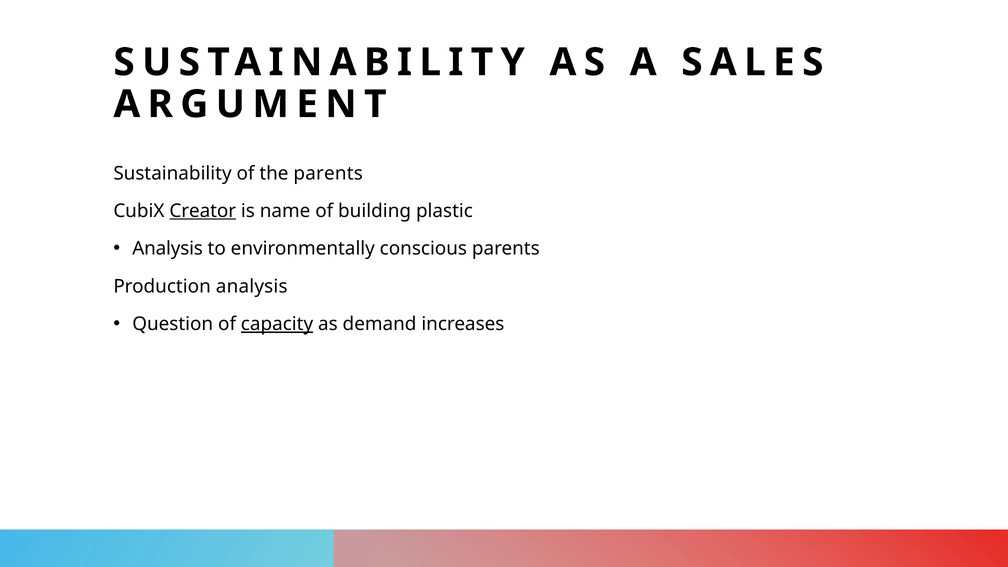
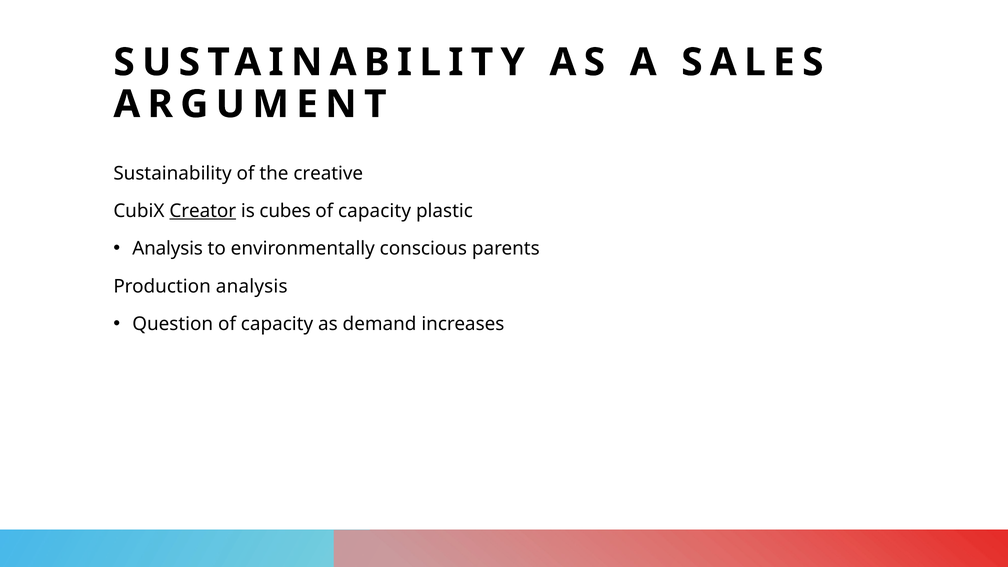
the parents: parents -> creative (328, 173)
name: name -> cubes (285, 211)
building: building -> capacity (375, 211)
capacity underline: present -> none (277, 324)
